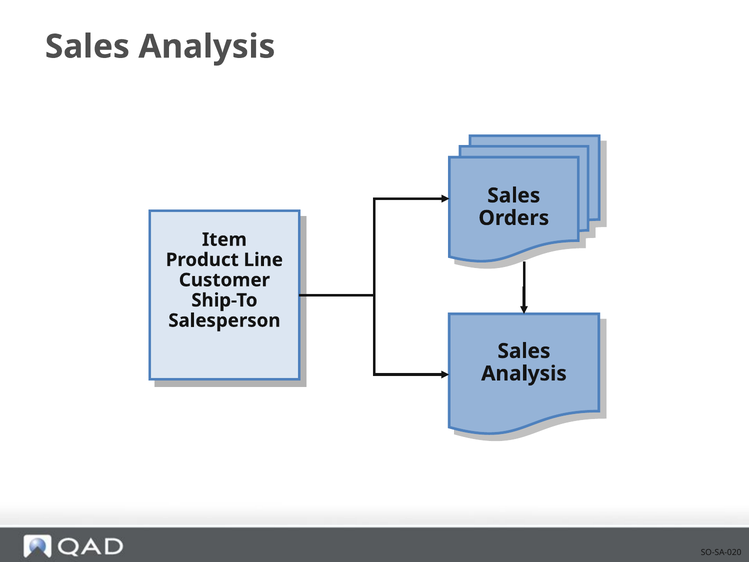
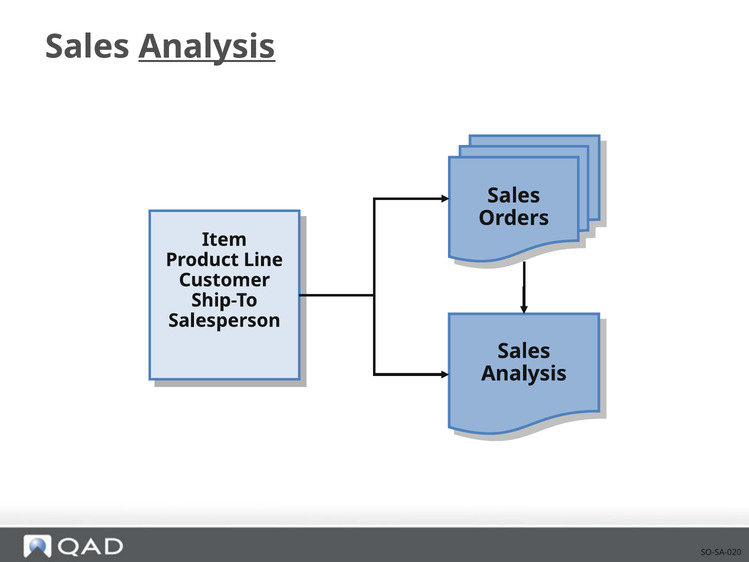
Analysis underline: none -> present (207, 47)
